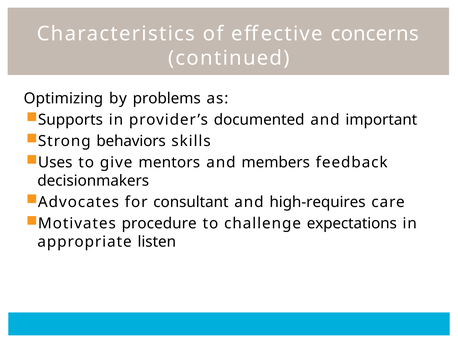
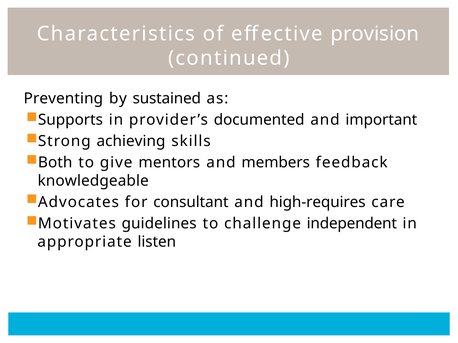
concerns: concerns -> provision (375, 34)
Optimizing: Optimizing -> Preventing (63, 99)
problems: problems -> sustained (167, 99)
behaviors: behaviors -> achieving (131, 141)
Uses: Uses -> Both (55, 163)
decisionmakers: decisionmakers -> knowledgeable (93, 181)
procedure: procedure -> guidelines (159, 224)
expectations: expectations -> independent (352, 224)
